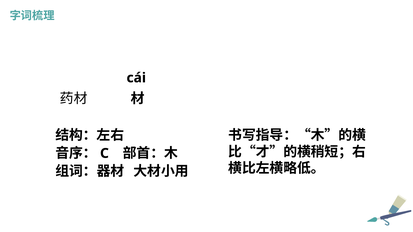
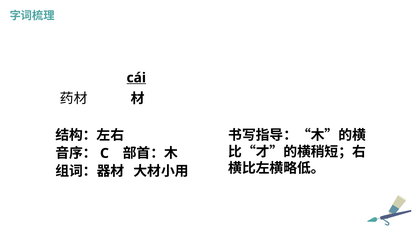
cái underline: none -> present (136, 78)
